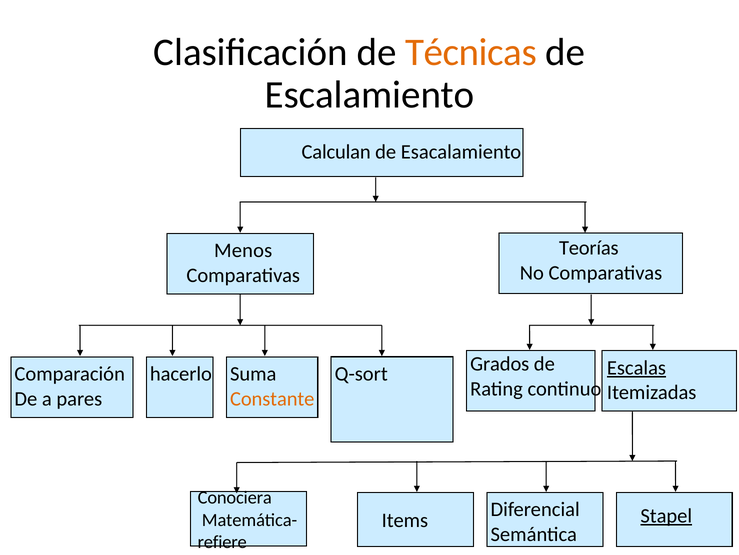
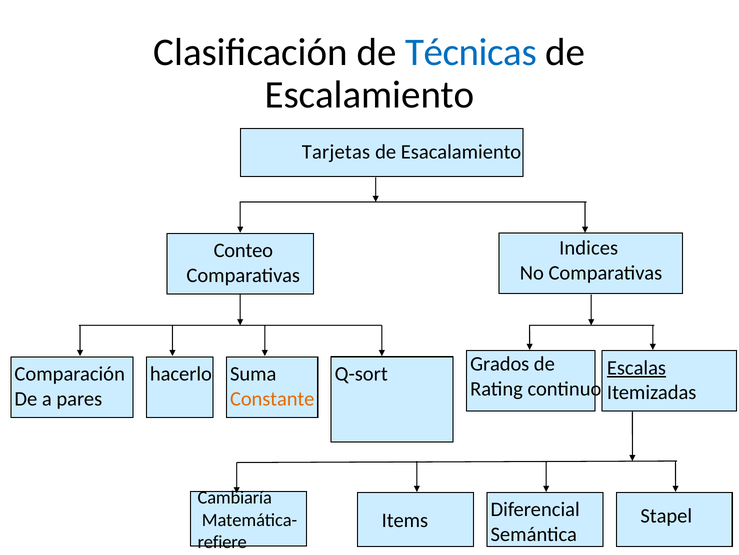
Técnicas colour: orange -> blue (471, 52)
Calculan: Calculan -> Tarjetas (336, 152)
Teorías: Teorías -> Indices (589, 248)
Menos: Menos -> Conteo (243, 250)
Conociera: Conociera -> Cambiaría (235, 497)
Stapel underline: present -> none (666, 515)
